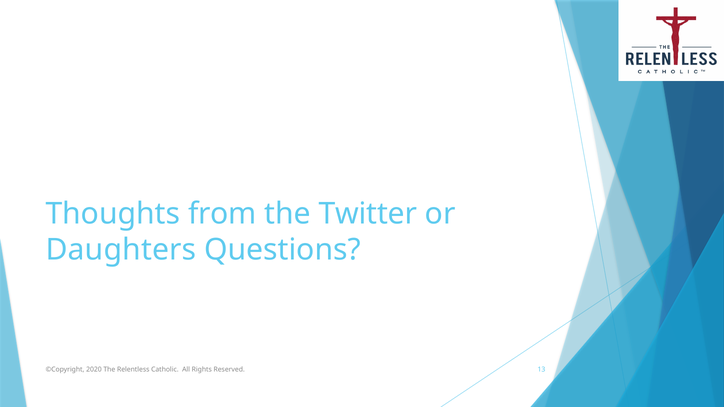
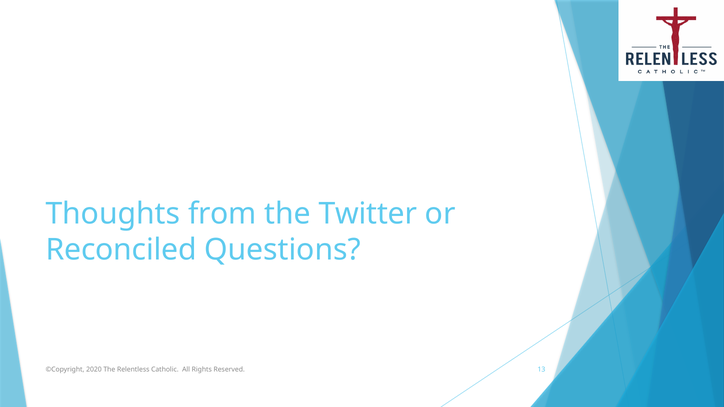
Daughters: Daughters -> Reconciled (121, 250)
